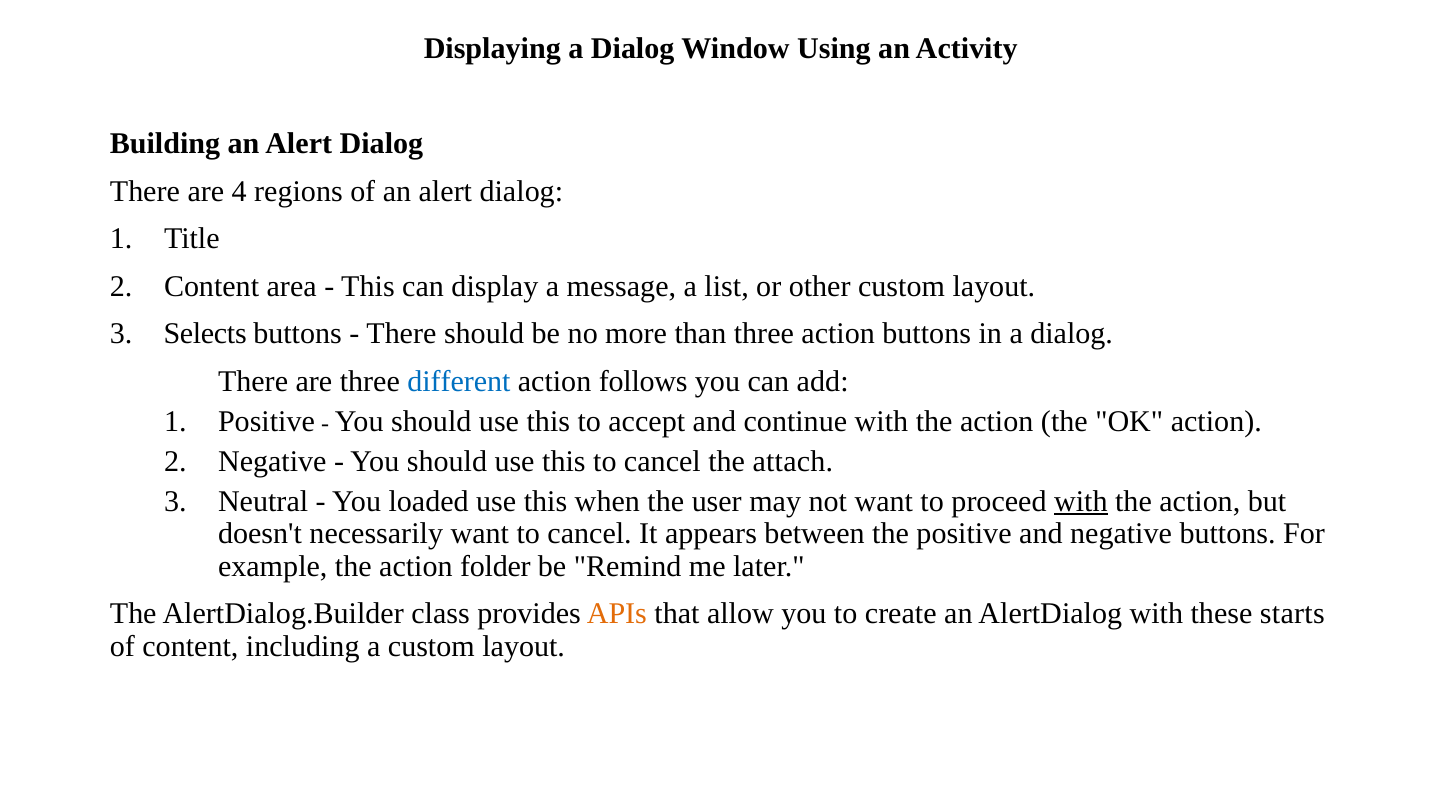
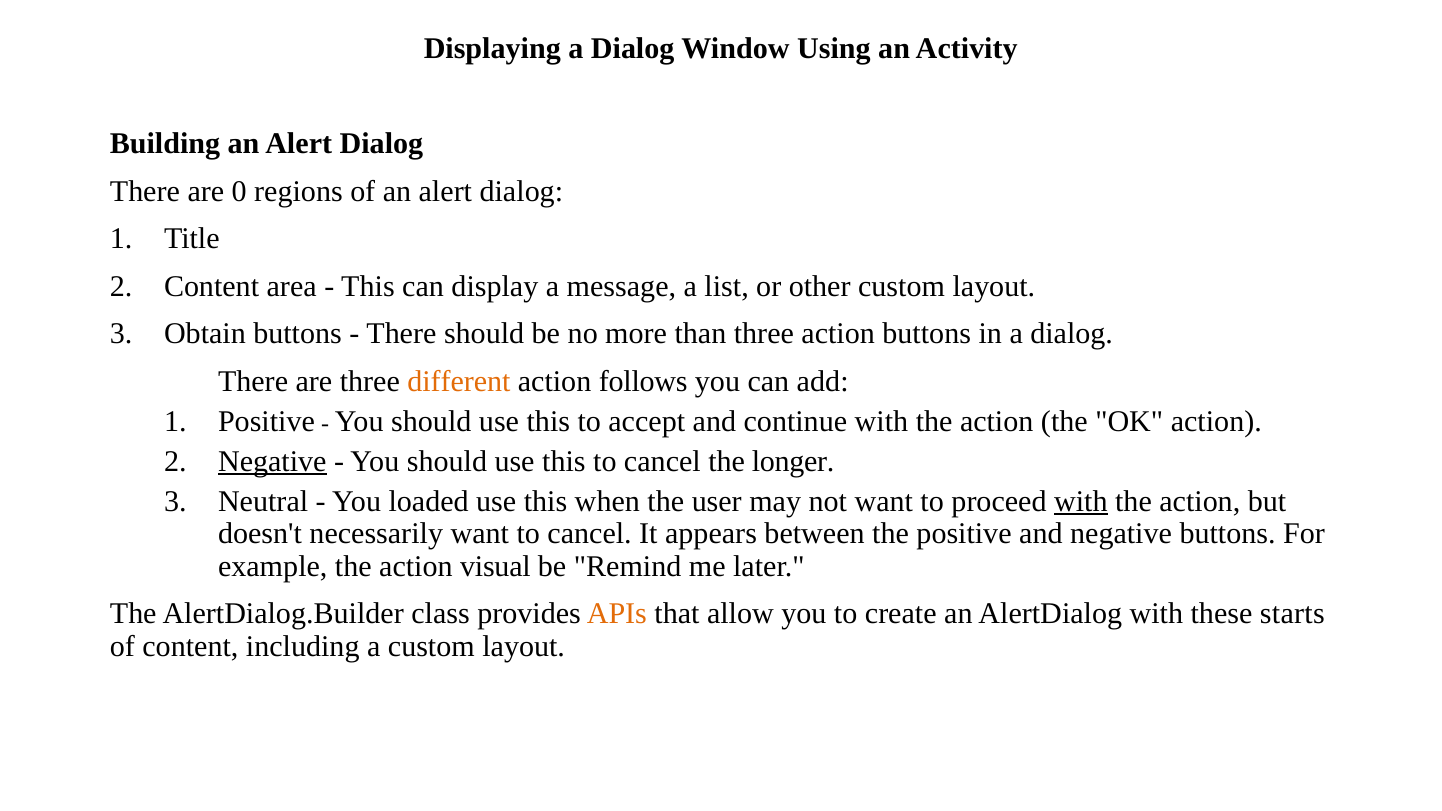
4: 4 -> 0 (239, 191)
Selects: Selects -> Obtain (205, 334)
different colour: blue -> orange (459, 382)
Negative underline: none -> present (272, 462)
attach: attach -> longer (793, 462)
folder: folder -> visual (495, 566)
